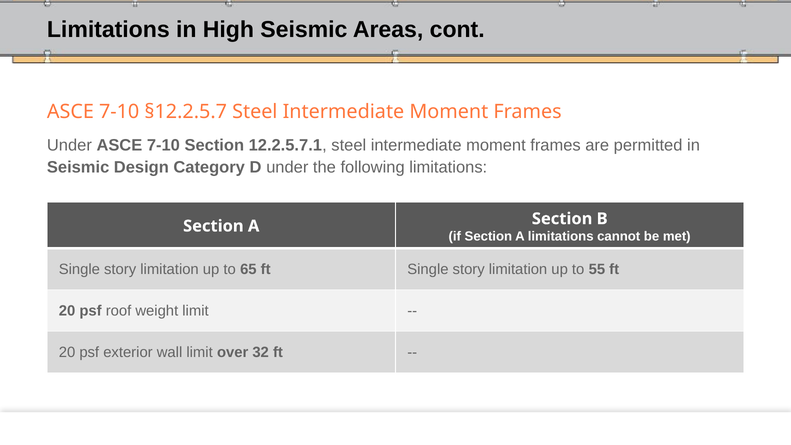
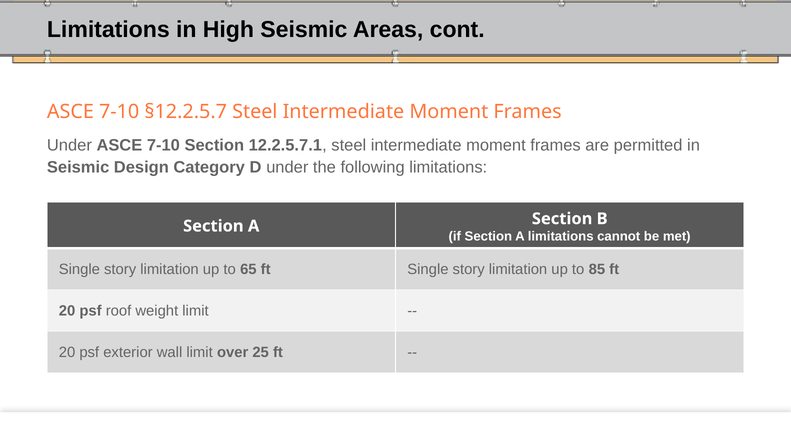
55: 55 -> 85 (597, 269)
32: 32 -> 25 (261, 352)
